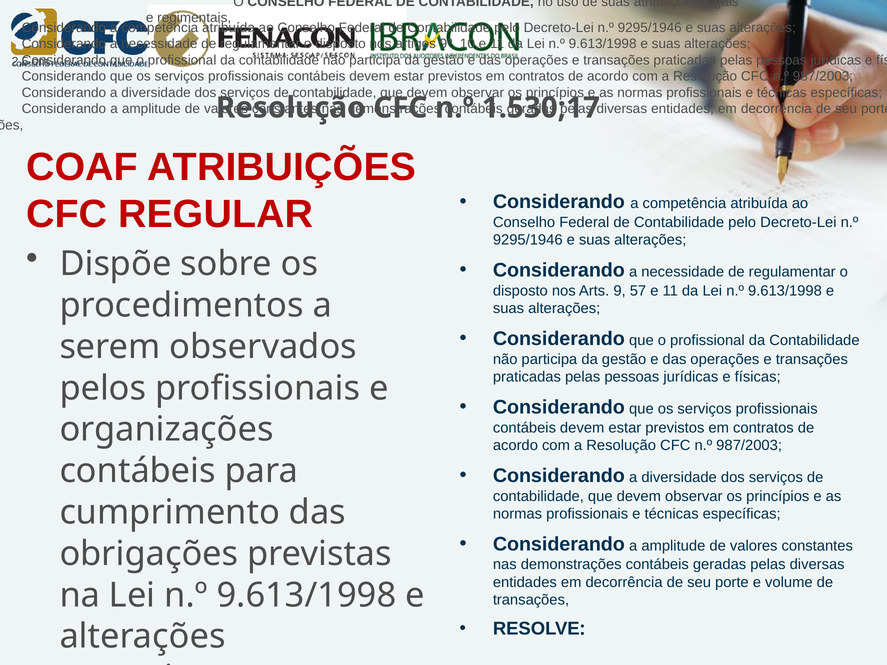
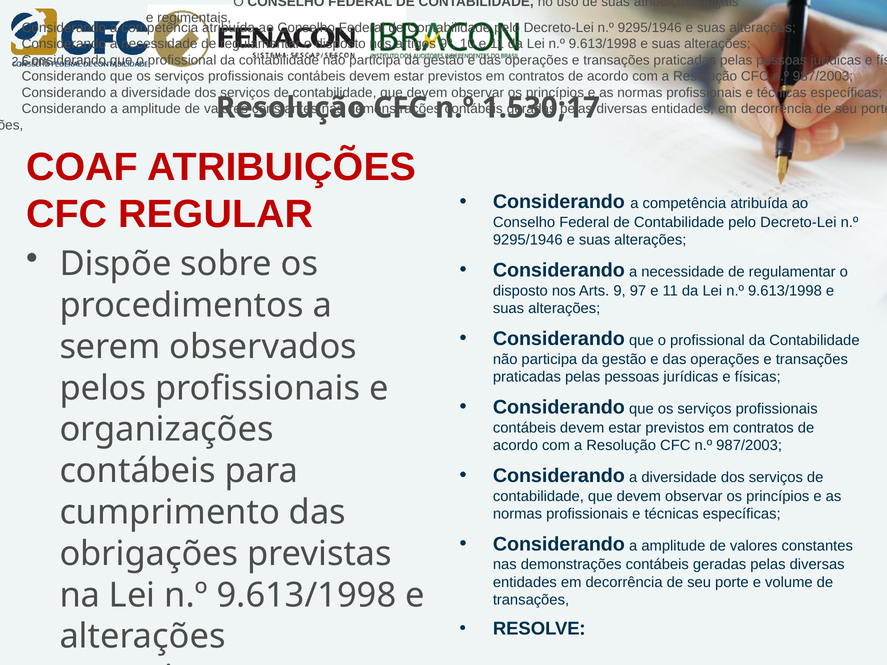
57: 57 -> 97 (638, 291)
